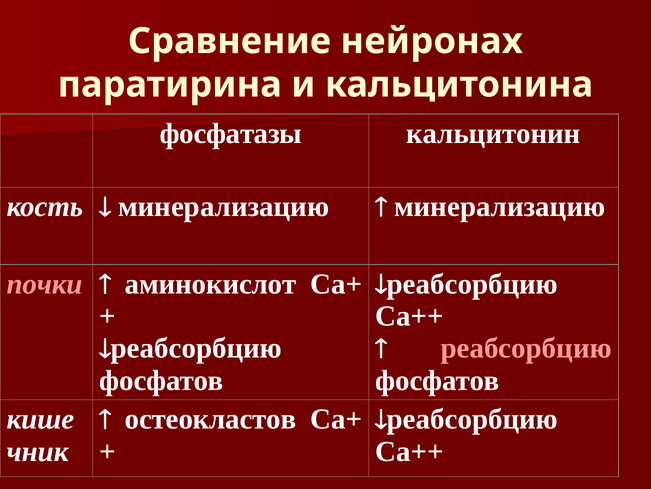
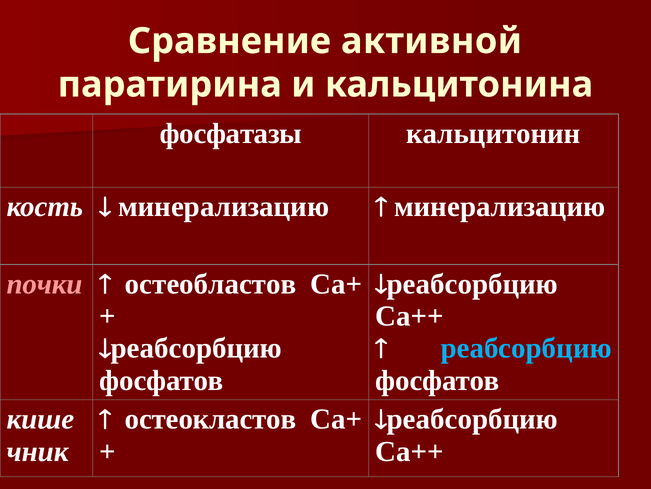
нейронах: нейронах -> активной (432, 41)
аминокислот: аминокислот -> остеобластов (211, 284)
реабсорбцию colour: pink -> light blue (526, 348)
